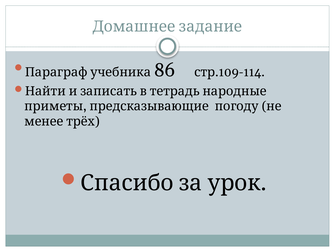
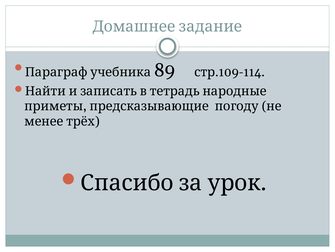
86: 86 -> 89 (165, 70)
